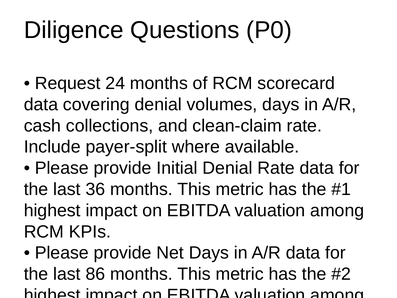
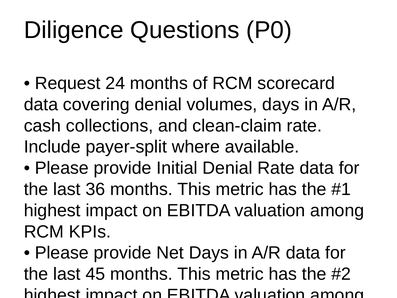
86: 86 -> 45 (95, 274)
